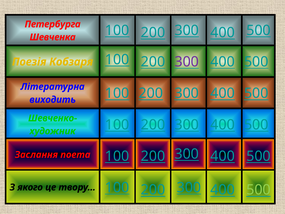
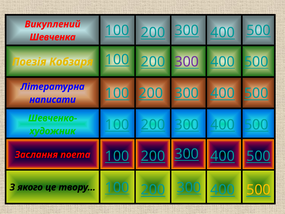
Петербурга: Петербурга -> Викуплений (53, 24)
виходить: виходить -> написати (53, 100)
500 colour: light green -> yellow (258, 190)
